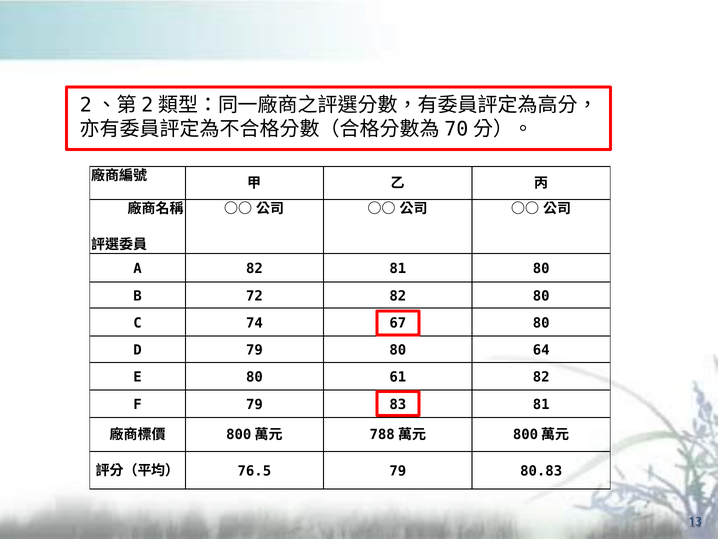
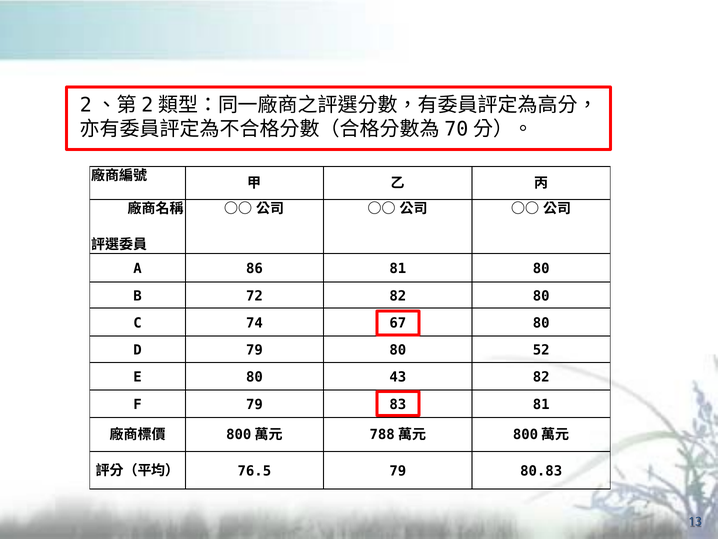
A 82: 82 -> 86 (254, 268)
64: 64 -> 52 (541, 350)
61: 61 -> 43 (398, 377)
